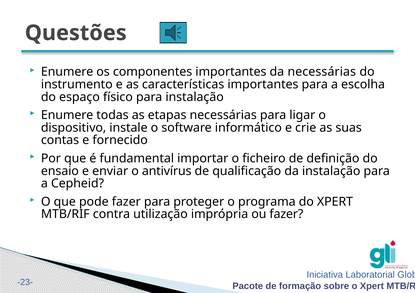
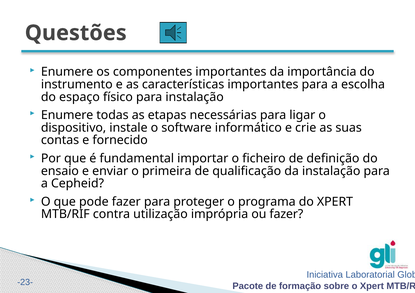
da necessárias: necessárias -> importância (322, 72)
antivírus: antivírus -> primeira (167, 171)
